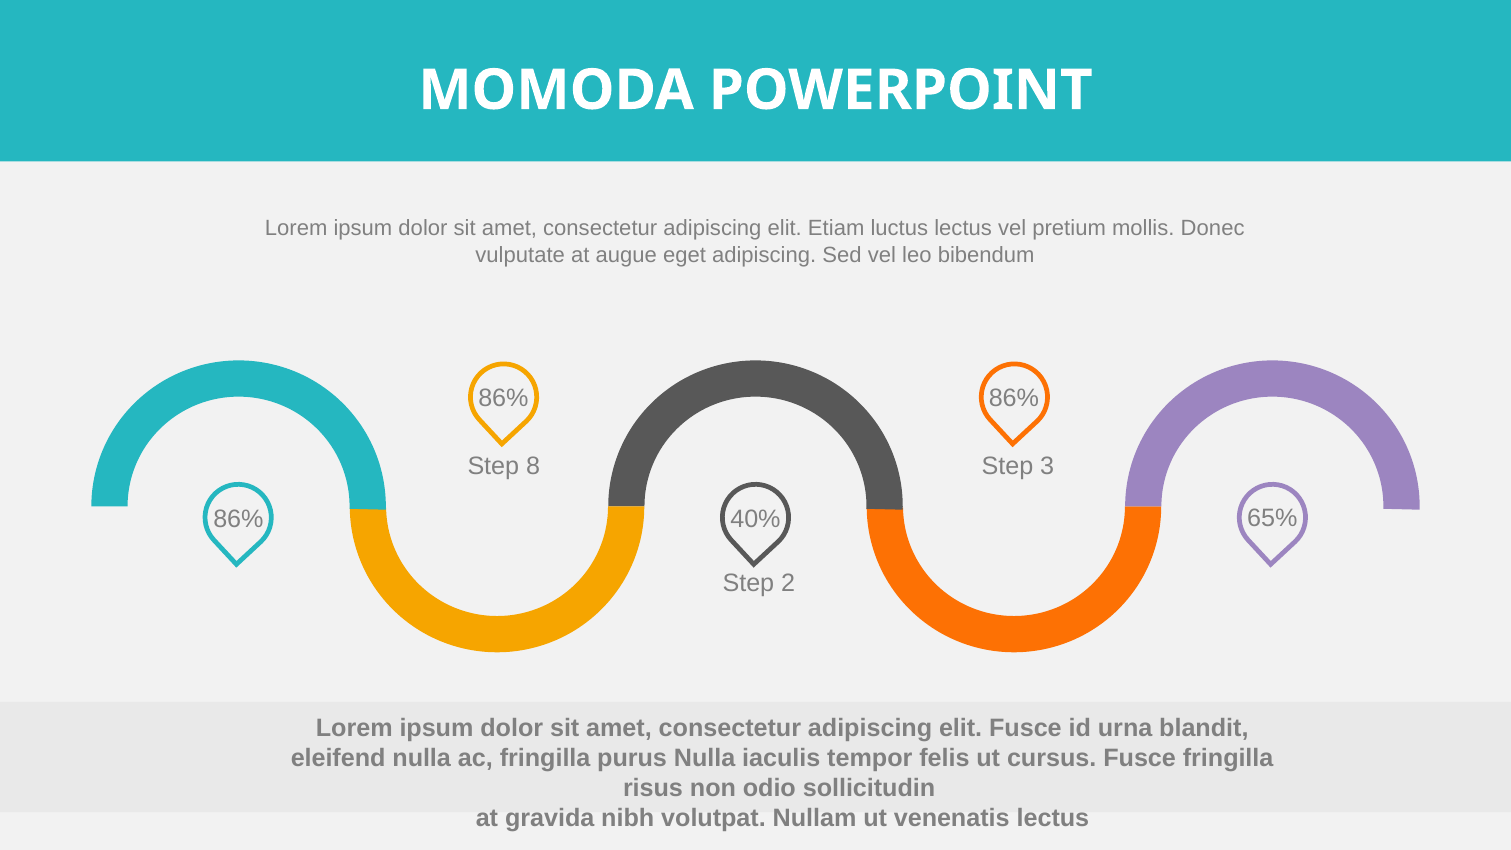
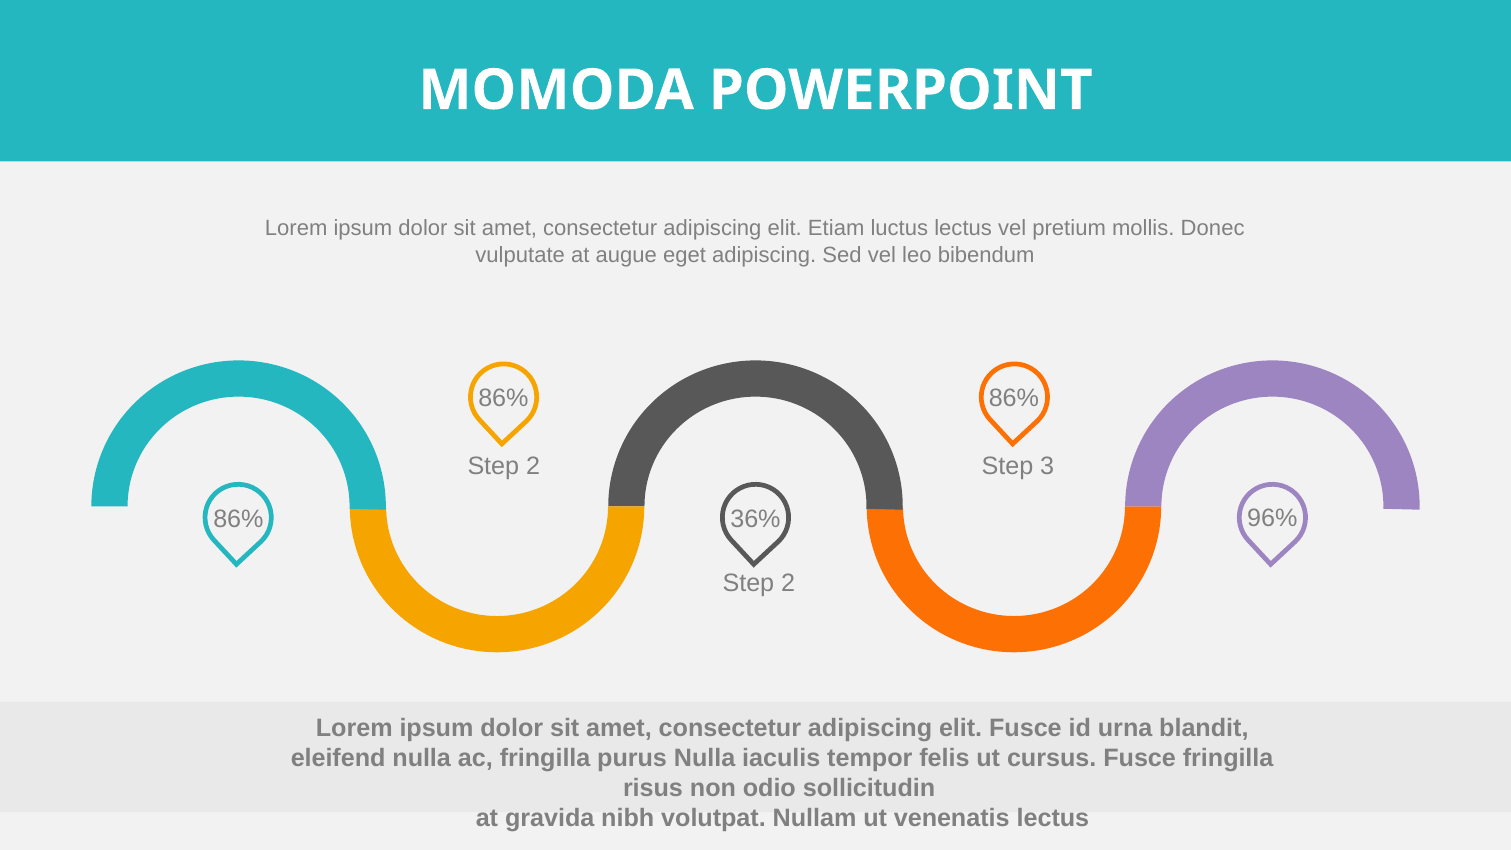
8: 8 -> 2 (533, 466)
65%: 65% -> 96% (1272, 518)
40%: 40% -> 36% (755, 519)
